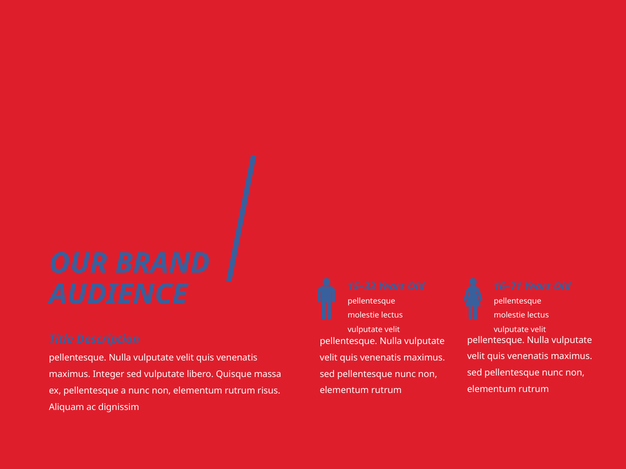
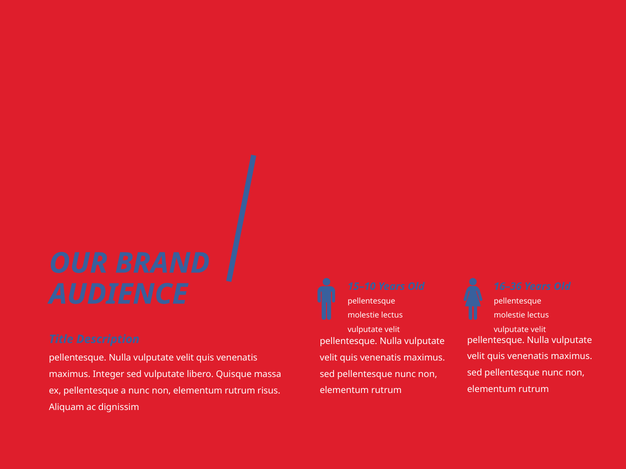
15–33: 15–33 -> 15–10 (362, 287)
16–71: 16–71 -> 16–36 (508, 287)
